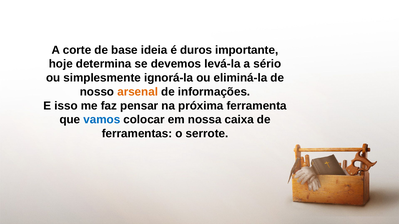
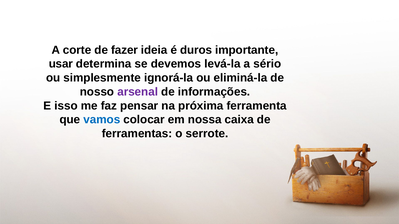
base: base -> fazer (125, 50)
hoje: hoje -> usar (61, 64)
arsenal colour: orange -> purple (138, 92)
